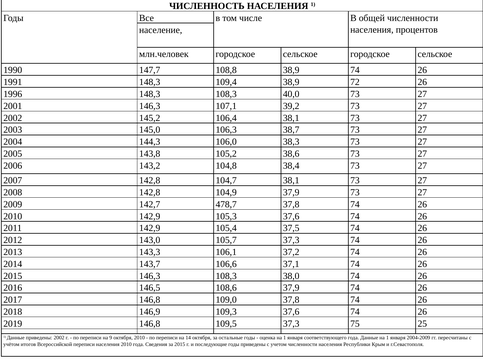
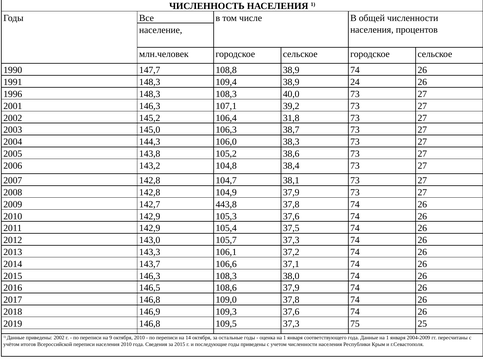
72: 72 -> 24 (355, 82)
106,4 38,1: 38,1 -> 31,8 (291, 118)
478,7: 478,7 -> 443,8 (226, 204)
